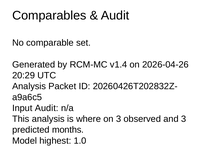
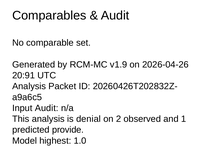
v1.4: v1.4 -> v1.9 (119, 65)
20:29: 20:29 -> 20:91 (24, 75)
where: where -> denial (88, 119)
on 3: 3 -> 2 (119, 119)
and 3: 3 -> 1 (184, 119)
months: months -> provide (68, 130)
